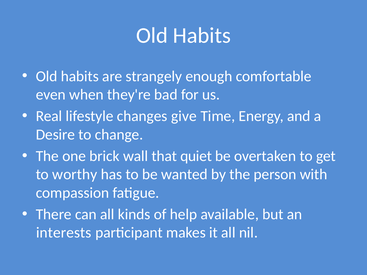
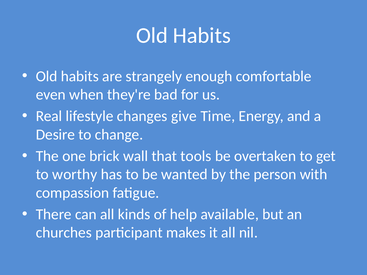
quiet: quiet -> tools (196, 156)
interests: interests -> churches (64, 233)
